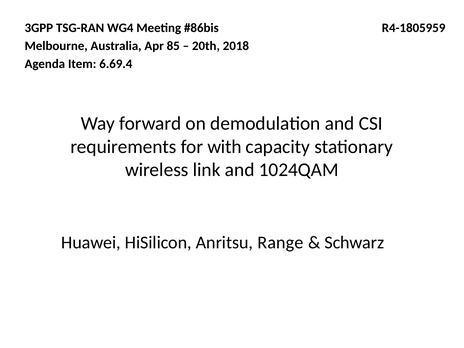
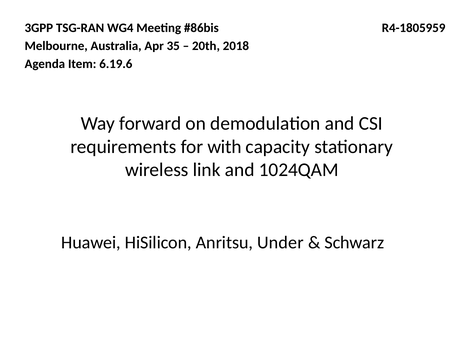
85: 85 -> 35 (173, 46)
6.69.4: 6.69.4 -> 6.19.6 (116, 64)
Range: Range -> Under (280, 243)
